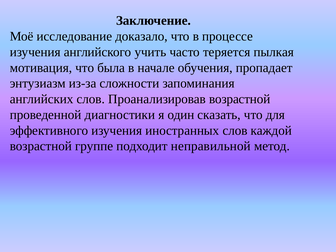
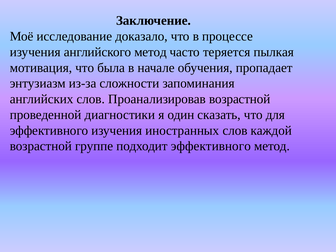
английского учить: учить -> метод (151, 52)
подходит неправильной: неправильной -> эффективного (211, 146)
